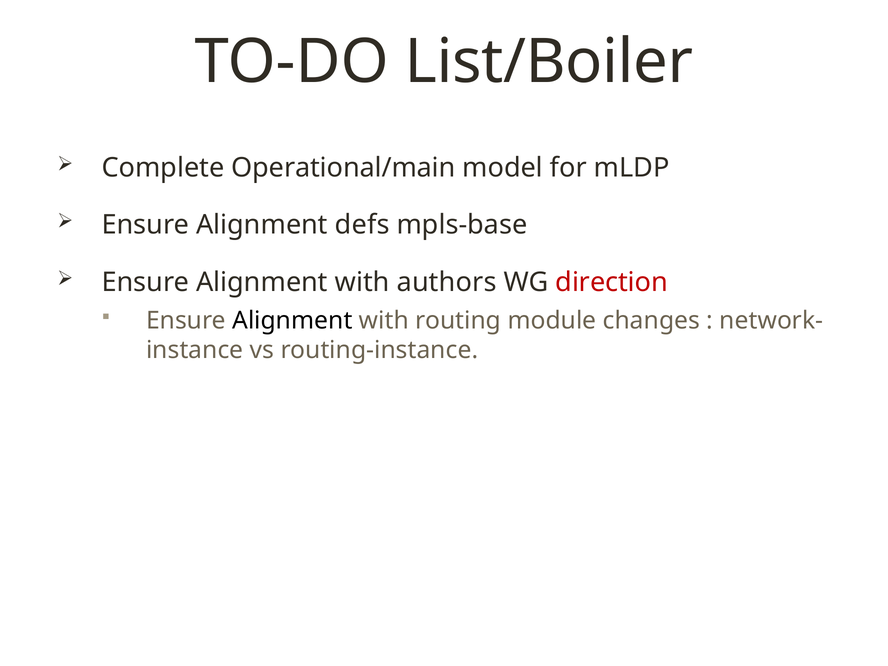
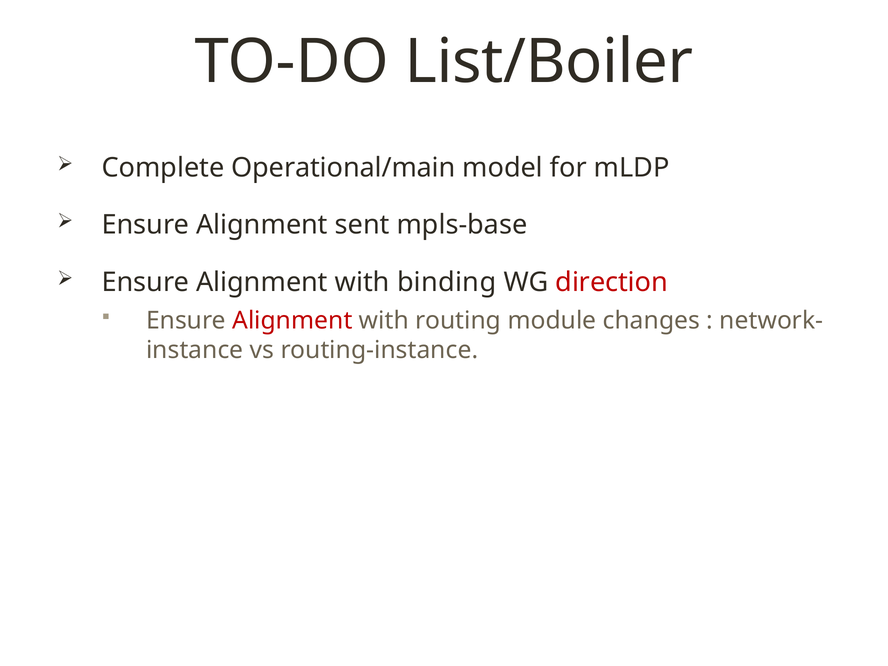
defs: defs -> sent (362, 225)
authors: authors -> binding (447, 282)
Alignment colour: black -> red (292, 321)
